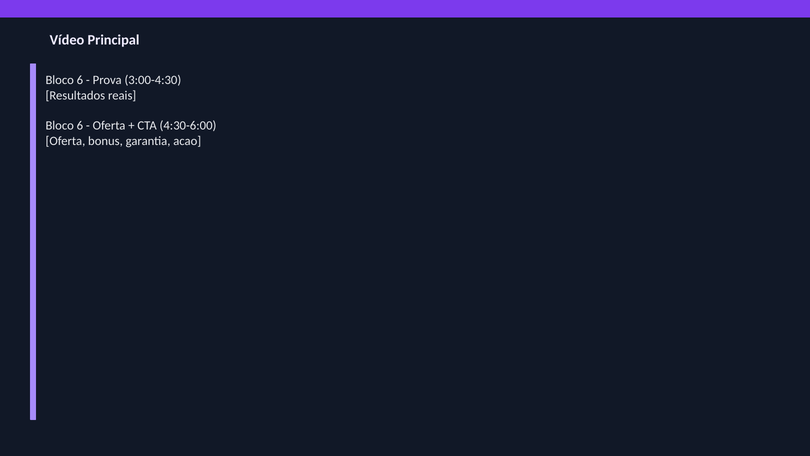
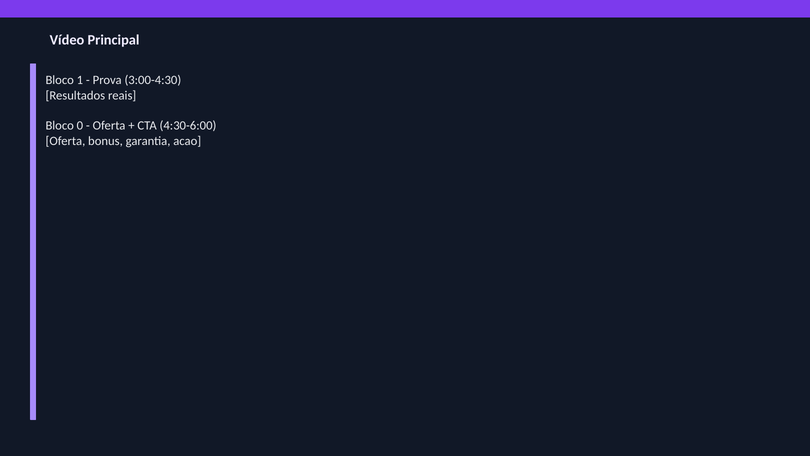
6: 6 -> 1 (80, 80)
6: 6 -> 0 (80, 126)
